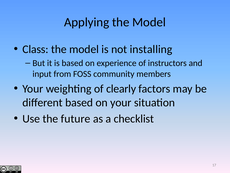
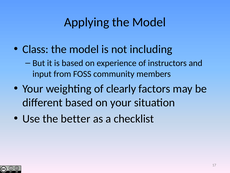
installing: installing -> including (151, 49)
future: future -> better (76, 118)
